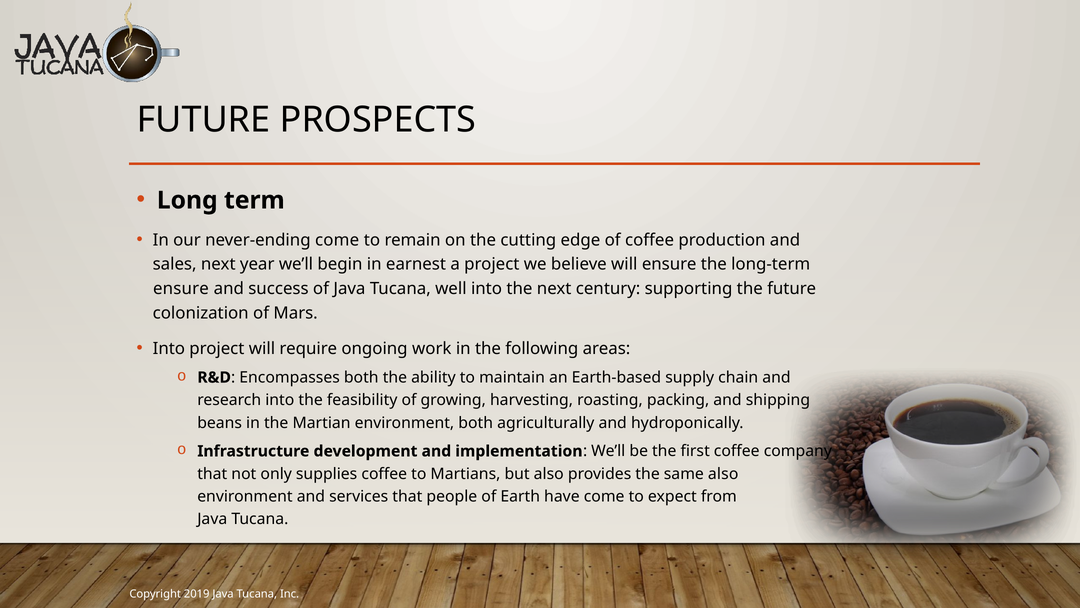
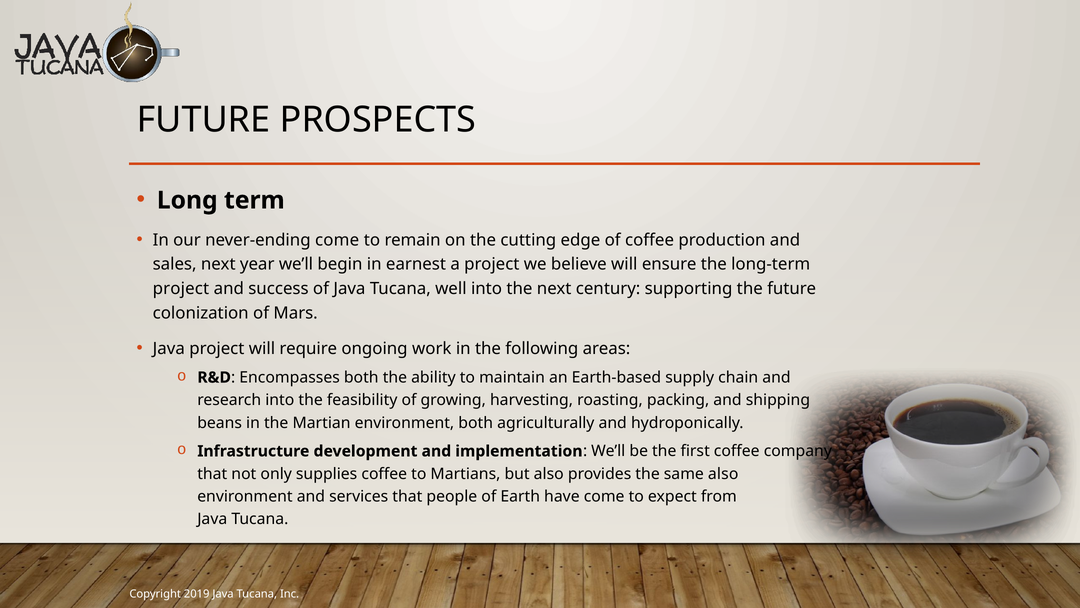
ensure: ensure -> project (181, 288)
Into: Into -> Java (169, 348)
